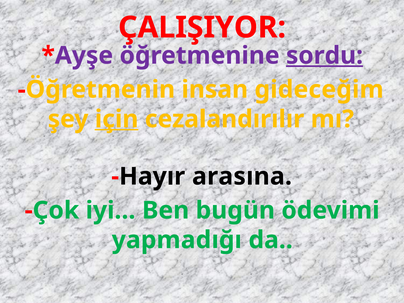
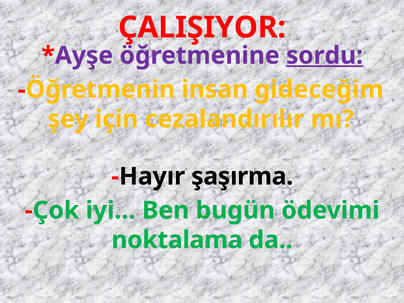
için underline: present -> none (117, 119)
arasına: arasına -> şaşırma (242, 176)
yapmadığı: yapmadığı -> noktalama (177, 240)
